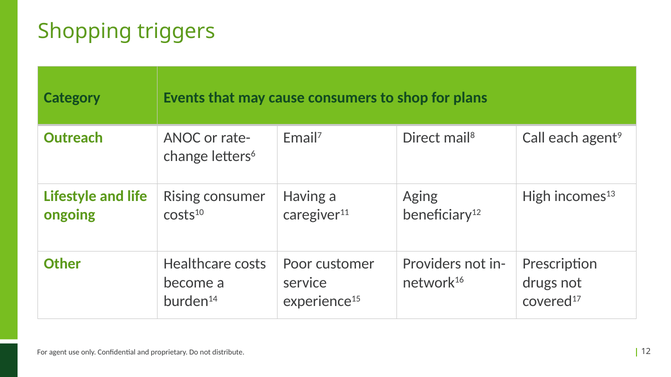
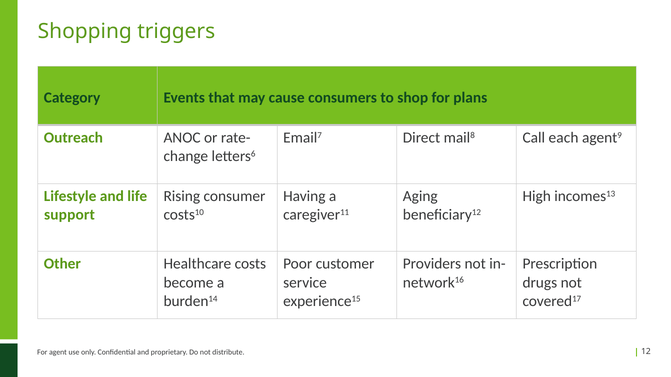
ongoing: ongoing -> support (69, 215)
